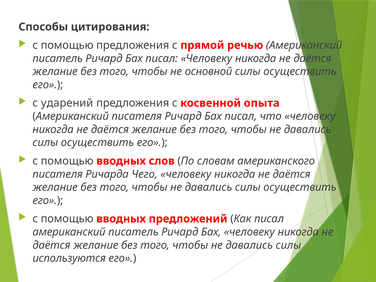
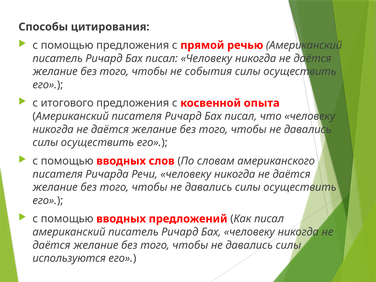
основной: основной -> события (208, 72)
ударений: ударений -> итогового (67, 103)
Чего: Чего -> Речи (145, 174)
